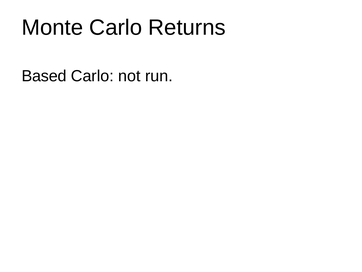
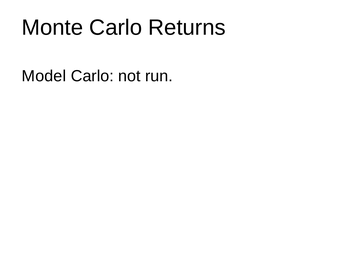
Based: Based -> Model (44, 76)
